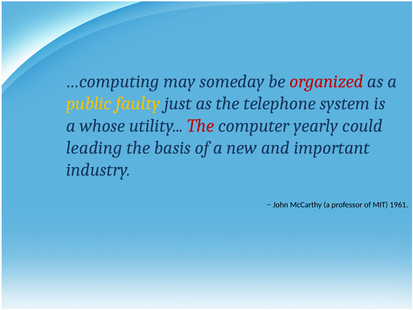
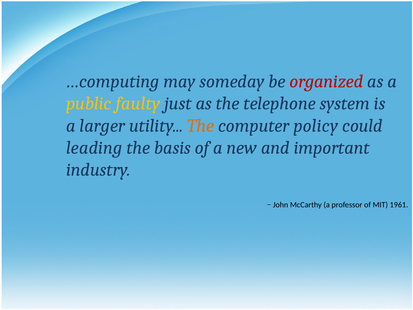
whose: whose -> larger (102, 126)
The colour: red -> orange (201, 126)
yearly: yearly -> policy (316, 126)
